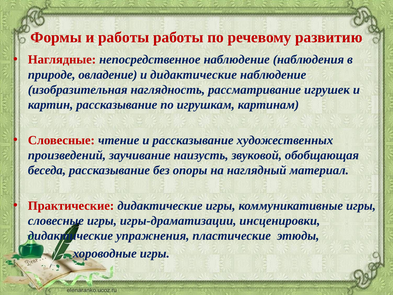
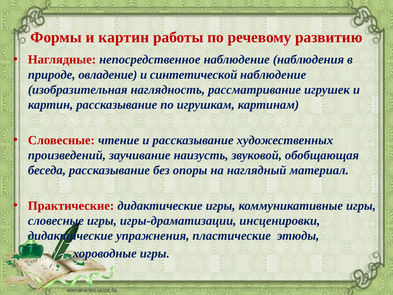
Формы и работы: работы -> картин (124, 37)
и дидактические: дидактические -> синтетической (194, 75)
